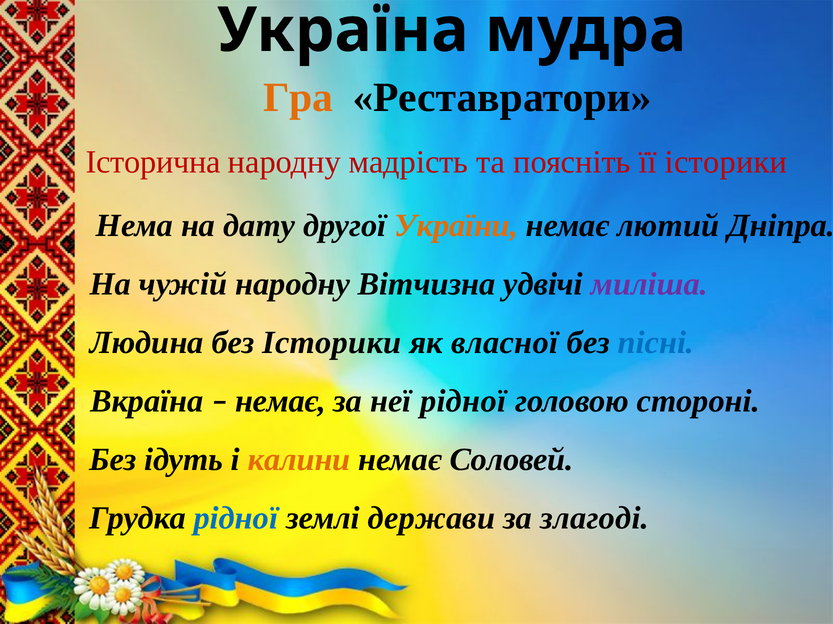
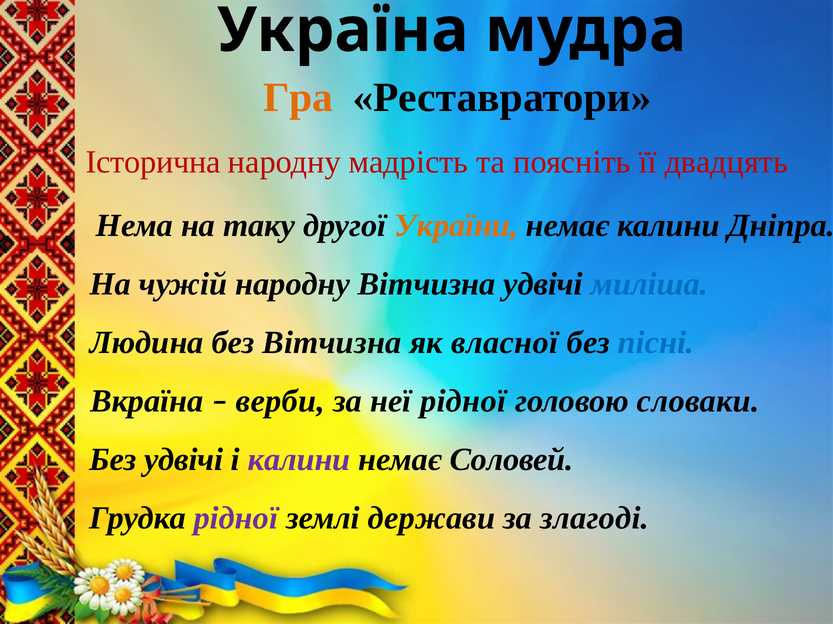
її історики: історики -> двадцять (726, 162)
дату: дату -> таку (259, 226)
немає лютий: лютий -> калини (668, 226)
миліша colour: purple -> blue (649, 284)
без Історики: Історики -> Вітчизна (332, 343)
немає: немає -> верби (280, 401)
стороні: стороні -> словаки (698, 401)
Без ідуть: ідуть -> удвічі (184, 460)
калини colour: orange -> purple (299, 460)
рідної colour: blue -> purple (236, 519)
